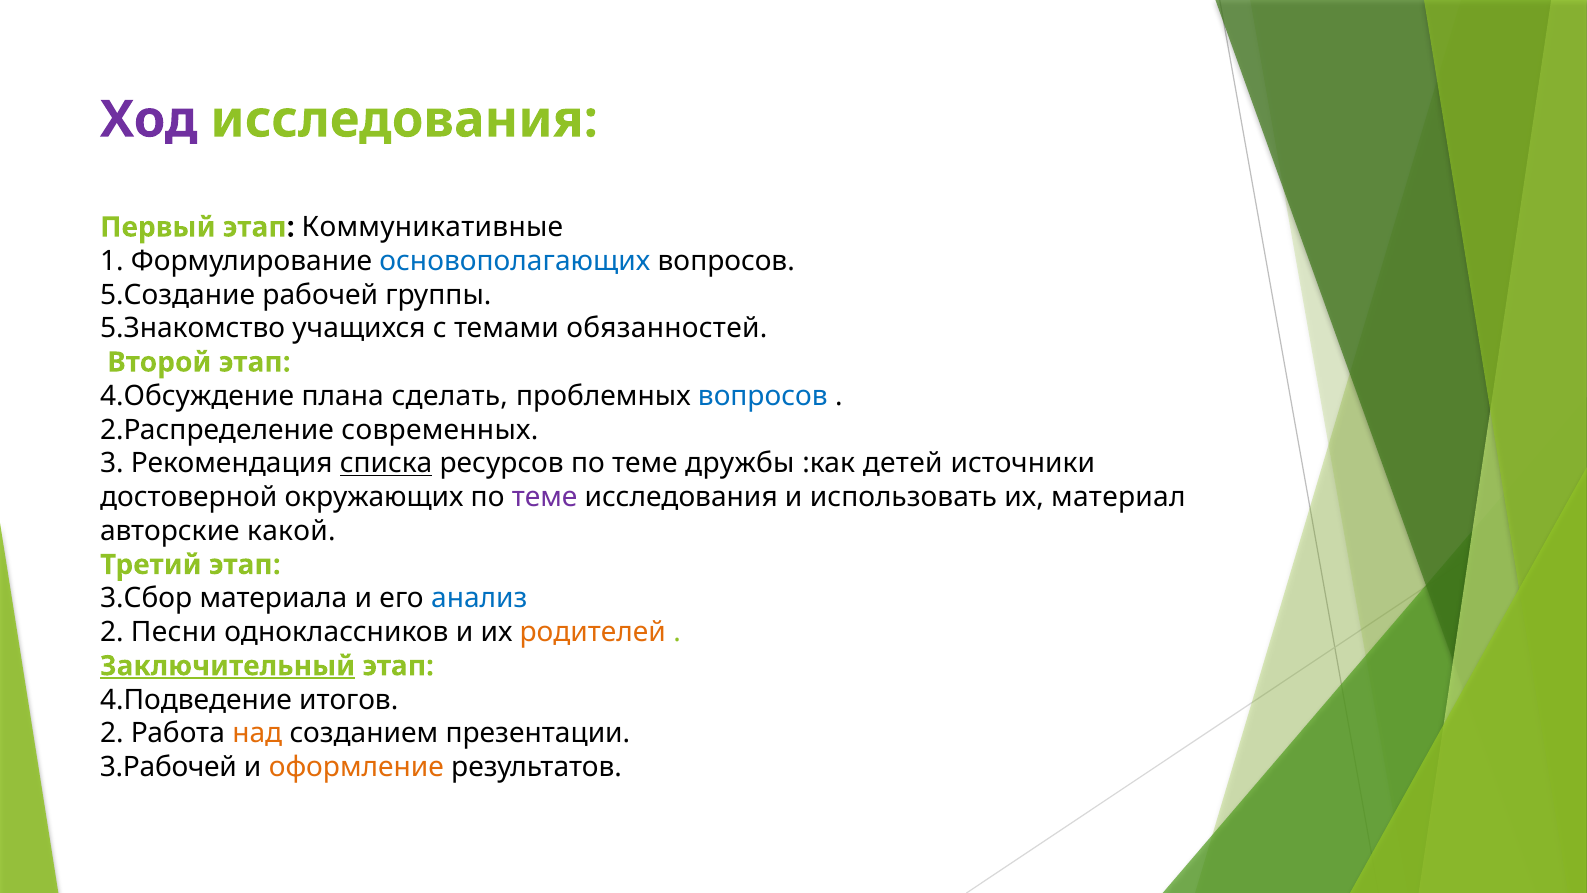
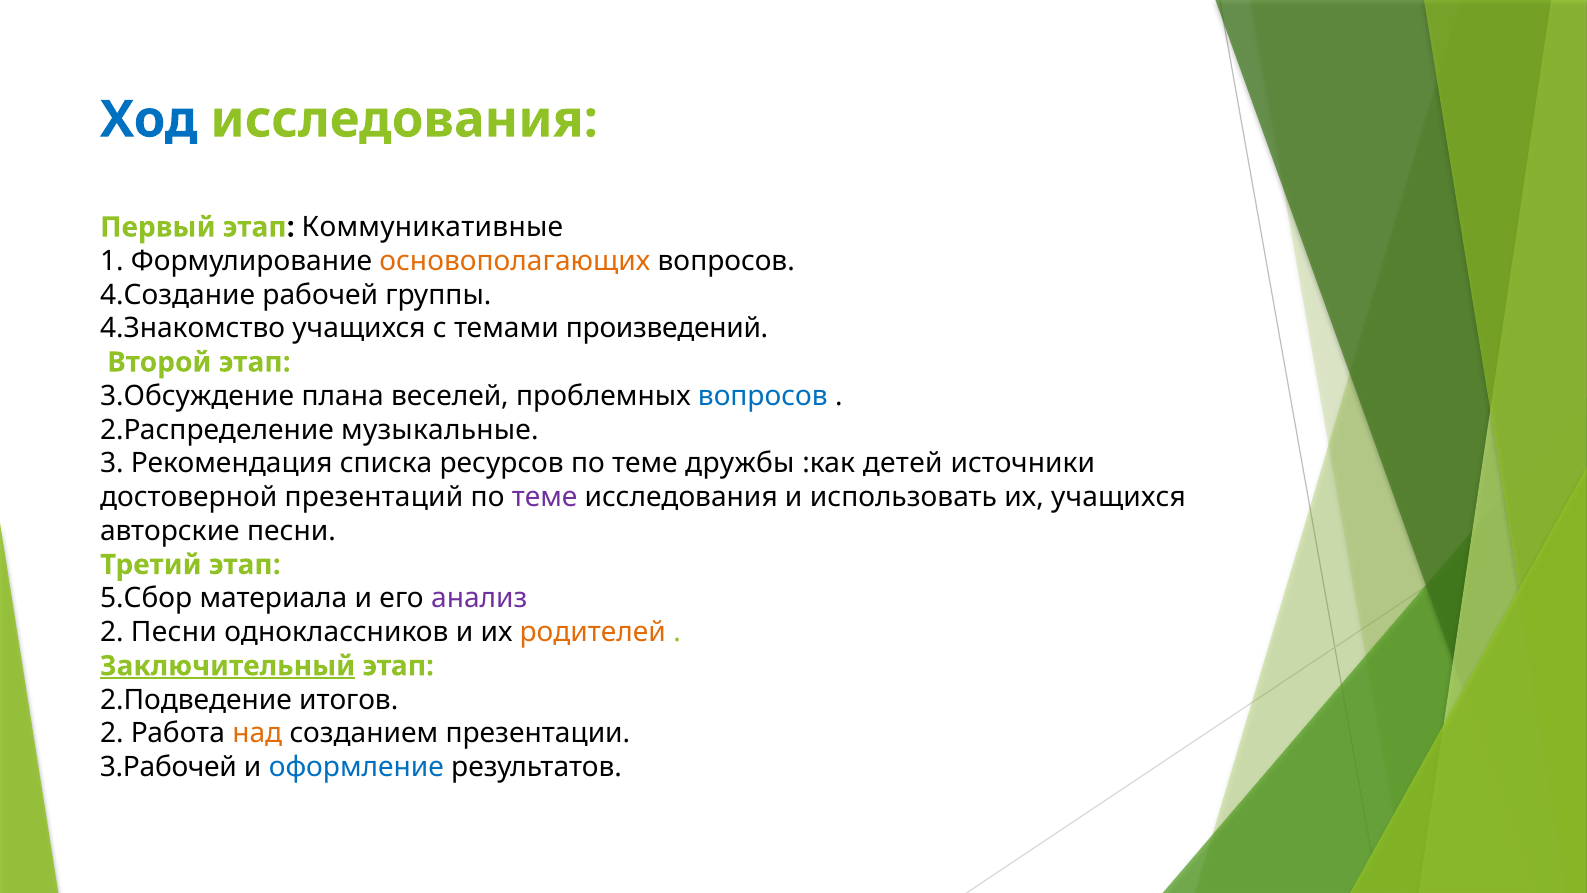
Ход colour: purple -> blue (149, 120)
основополагающих colour: blue -> orange (515, 261)
5.Создание: 5.Создание -> 4.Создание (178, 295)
5.Знакомство: 5.Знакомство -> 4.Знакомство (193, 328)
обязанностей: обязанностей -> произведений (667, 328)
4.Обсуждение: 4.Обсуждение -> 3.Обсуждение (197, 396)
сделать: сделать -> веселей (450, 396)
современных: современных -> музыкальные (440, 430)
списка underline: present -> none (386, 463)
окружающих: окружающих -> презентаций (374, 497)
их материал: материал -> учащихся (1118, 497)
авторские какой: какой -> песни (292, 531)
3.Сбор: 3.Сбор -> 5.Сбор (146, 598)
анализ colour: blue -> purple (479, 598)
4.Подведение: 4.Подведение -> 2.Подведение (196, 700)
оформление colour: orange -> blue (356, 767)
